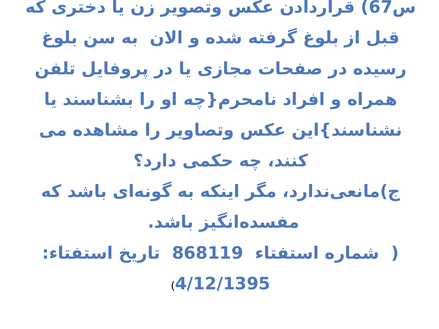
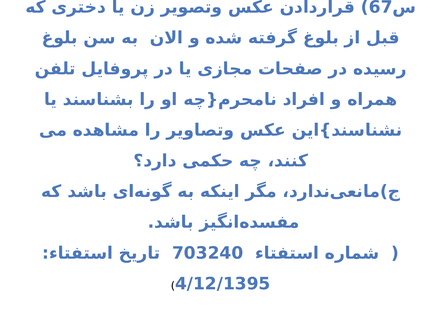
868119: 868119 -> 703240 (208, 253)
